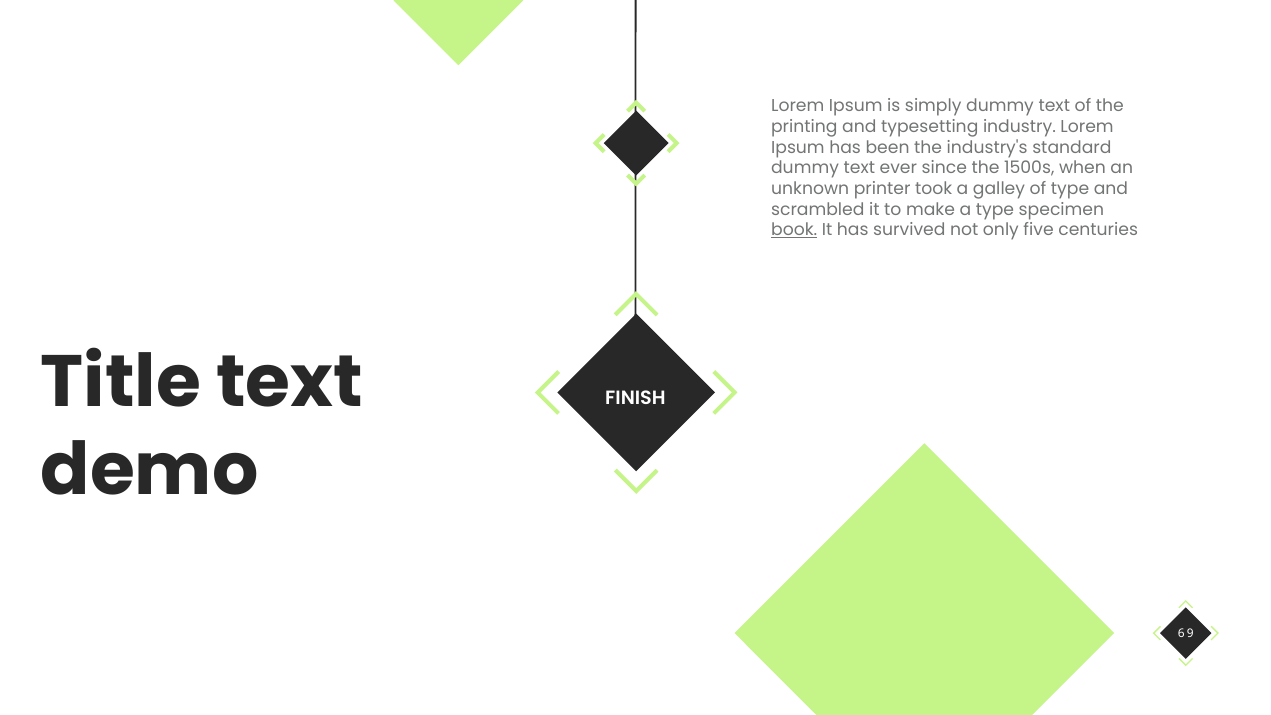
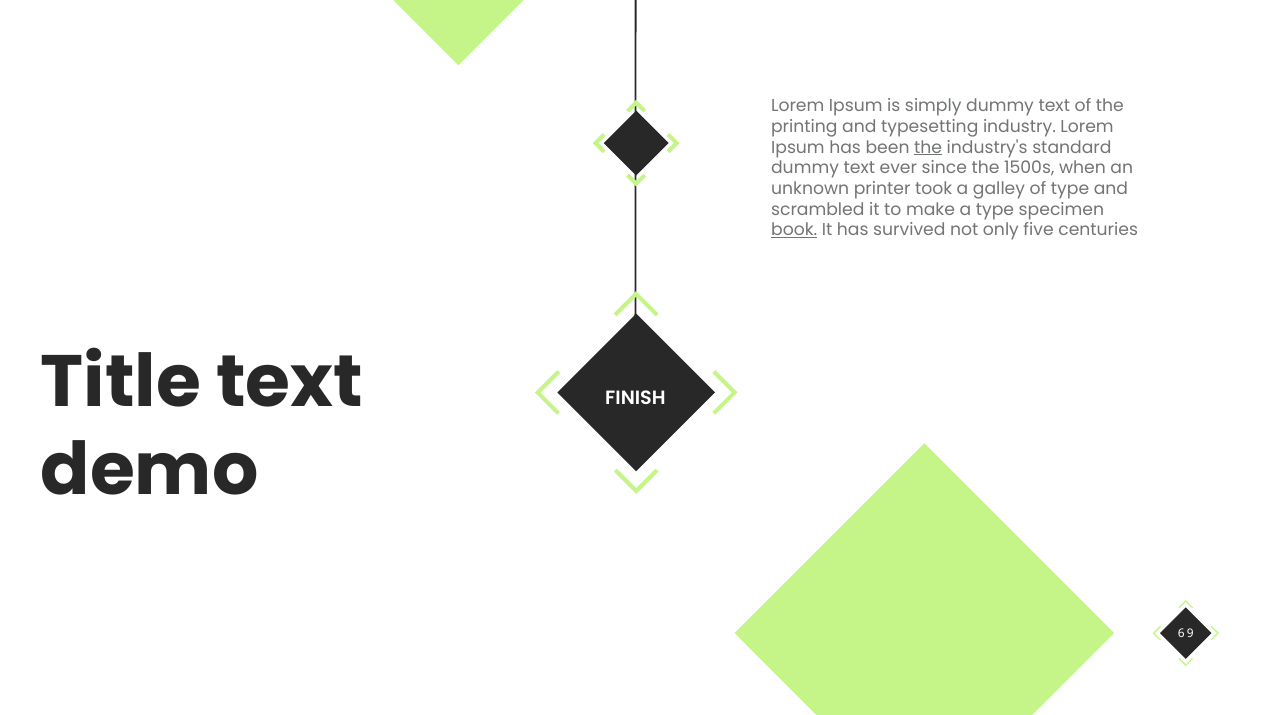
the underline: none -> present (928, 147)
